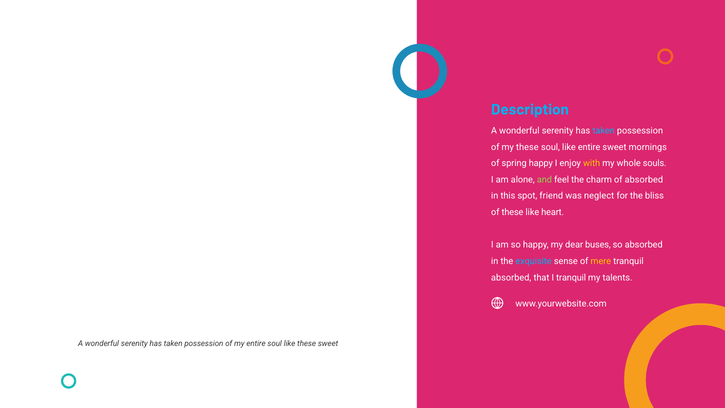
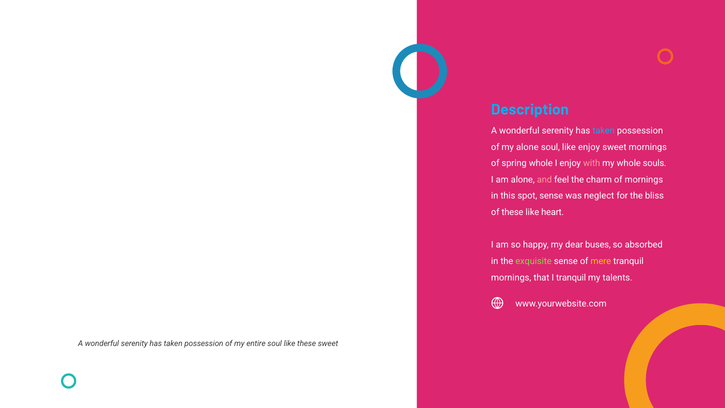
my these: these -> alone (527, 147)
like entire: entire -> enjoy (589, 147)
spring happy: happy -> whole (541, 163)
with colour: yellow -> pink (592, 163)
and colour: light green -> pink (544, 180)
of absorbed: absorbed -> mornings (644, 180)
spot friend: friend -> sense (551, 196)
exquisite colour: light blue -> light green (534, 261)
absorbed: absorbed -> mornings (511, 277)
